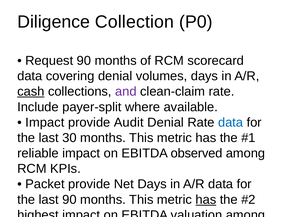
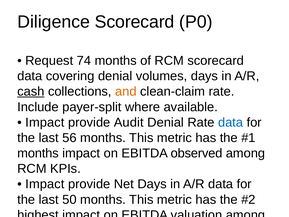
Diligence Collection: Collection -> Scorecard (135, 22)
Request 90: 90 -> 74 (84, 61)
and colour: purple -> orange (126, 91)
30: 30 -> 56 (69, 138)
reliable: reliable -> months (38, 153)
Packet: Packet -> Impact (45, 184)
last 90: 90 -> 50 (69, 199)
has underline: present -> none (206, 199)
